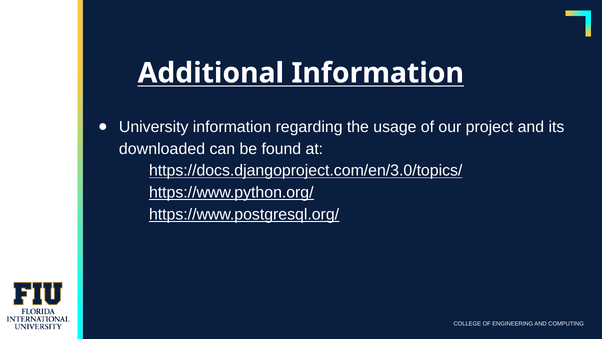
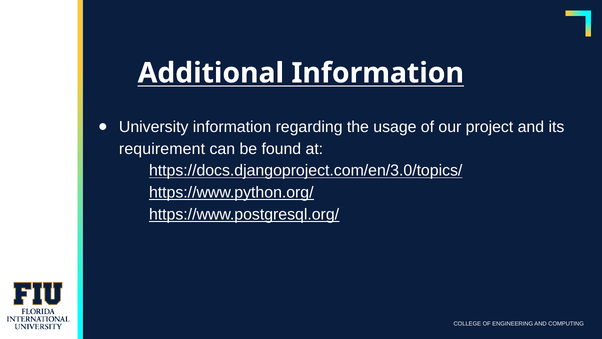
downloaded: downloaded -> requirement (162, 149)
